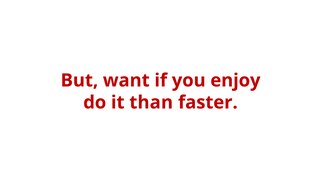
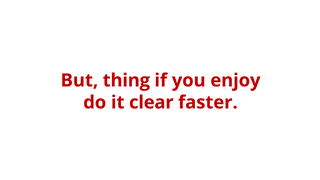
want: want -> thing (126, 80)
than: than -> clear (151, 102)
